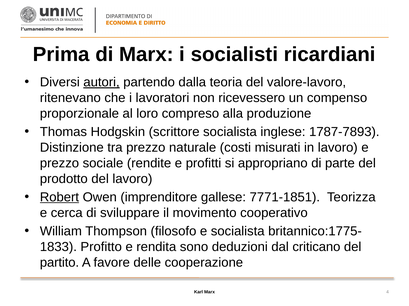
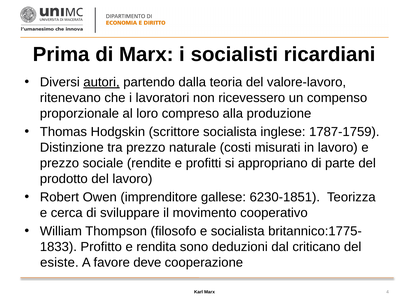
1787-7893: 1787-7893 -> 1787-1759 (344, 132)
Robert underline: present -> none (59, 198)
7771-1851: 7771-1851 -> 6230-1851 (285, 198)
partito: partito -> esiste (59, 263)
delle: delle -> deve (147, 263)
